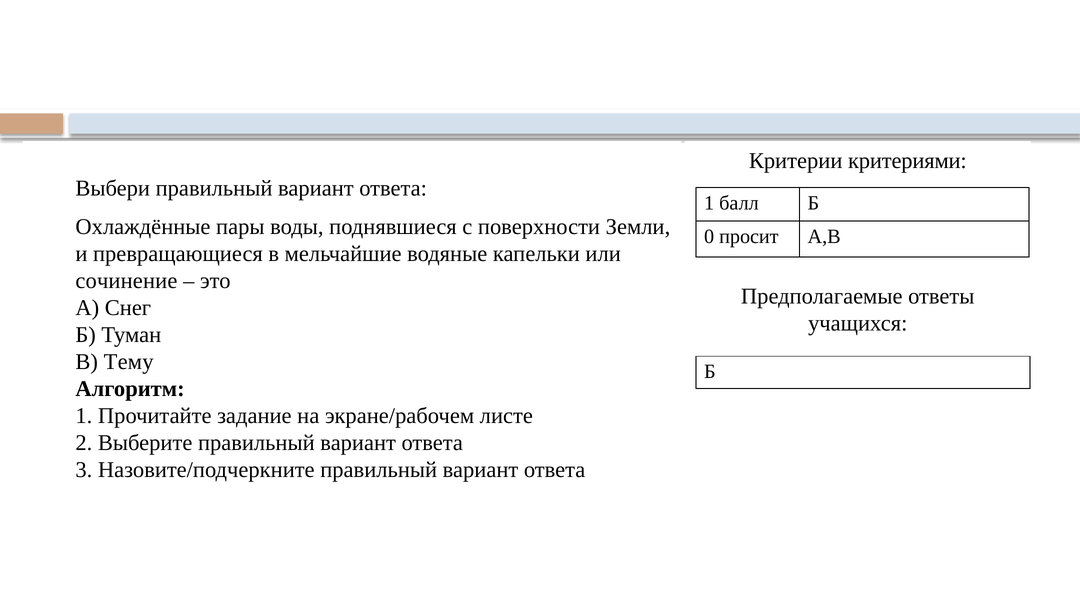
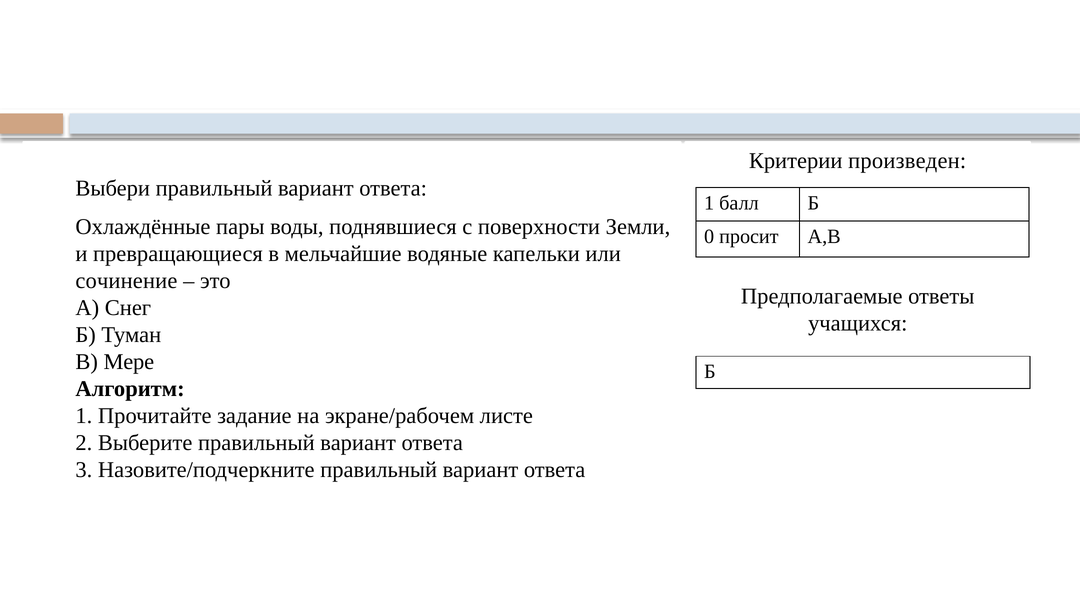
критериями: критериями -> произведен (907, 161)
Тему: Тему -> Мере (129, 361)
